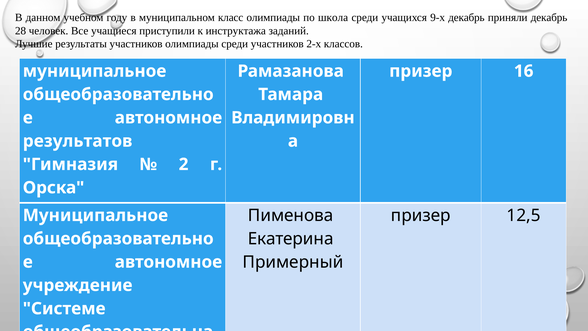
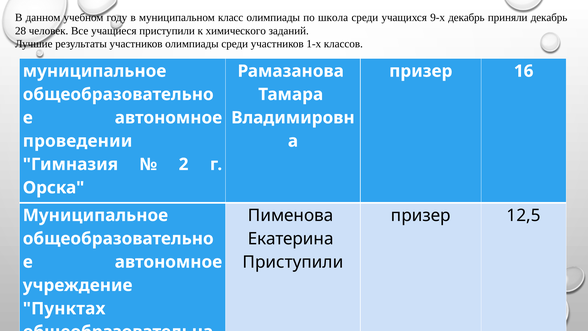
инструктажа: инструктажа -> химического (236, 31)
2-х: 2-х -> 1-х (314, 44)
результатов: результатов -> проведении (78, 141)
Примерный: Примерный -> Приступили (293, 262)
Системе: Системе -> Пунктах (64, 308)
